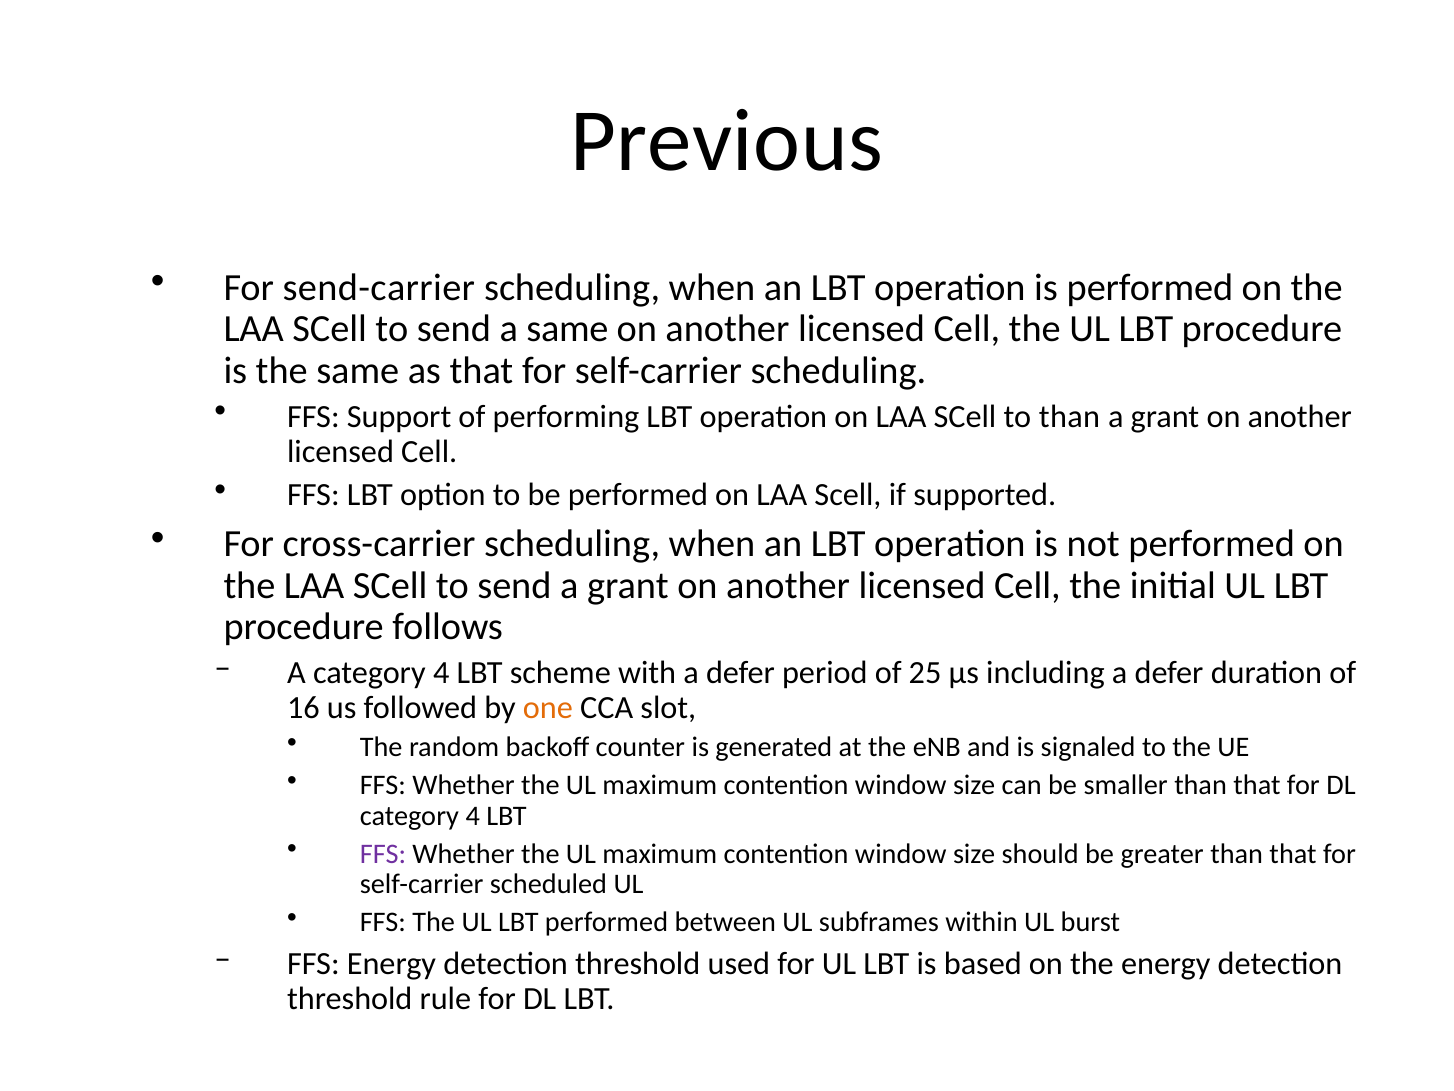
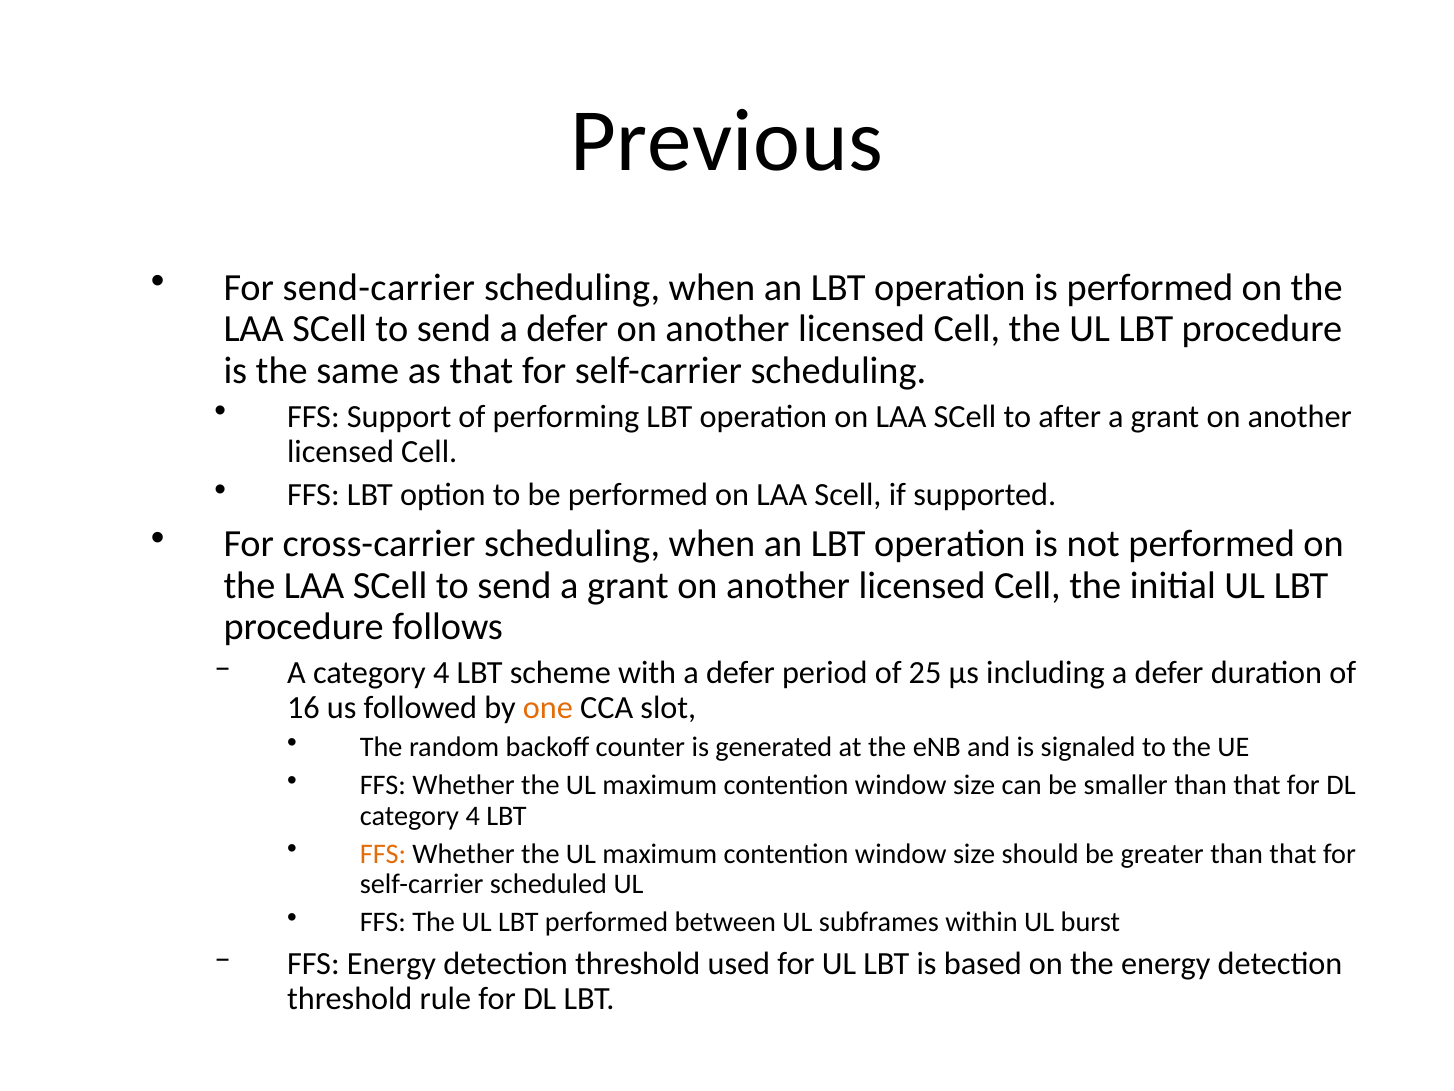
send a same: same -> defer (567, 329)
to than: than -> after (1070, 416)
FFS colour: purple -> orange (383, 853)
